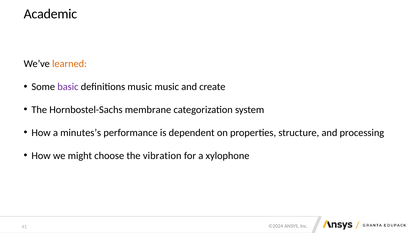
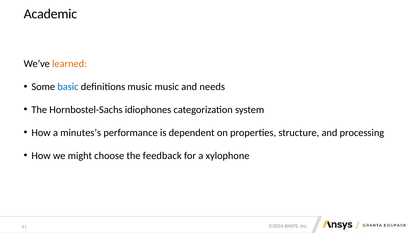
basic colour: purple -> blue (68, 87)
create: create -> needs (212, 87)
membrane: membrane -> idiophones (148, 109)
vibration: vibration -> feedback (162, 155)
